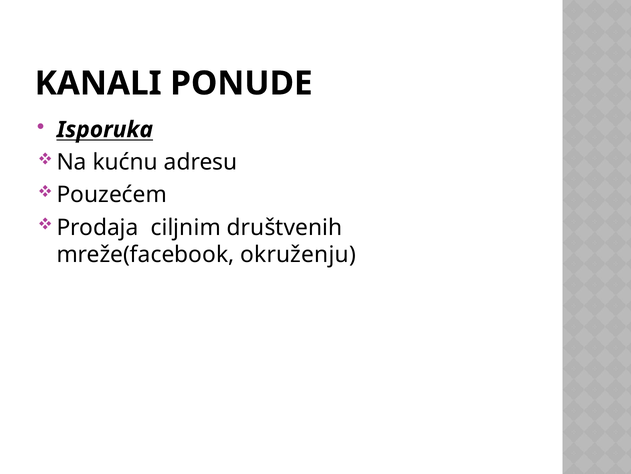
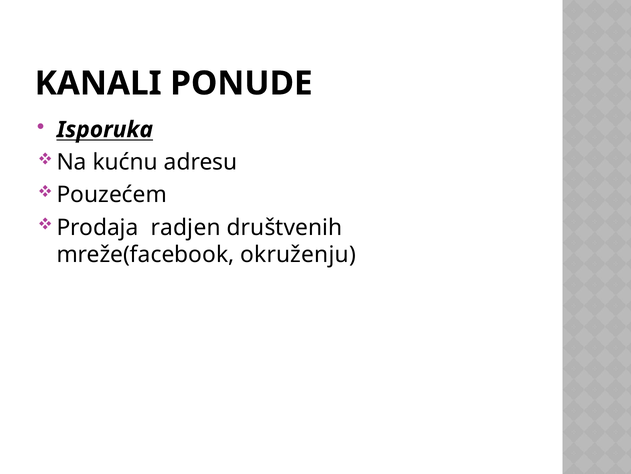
ciljnim: ciljnim -> radjen (186, 227)
